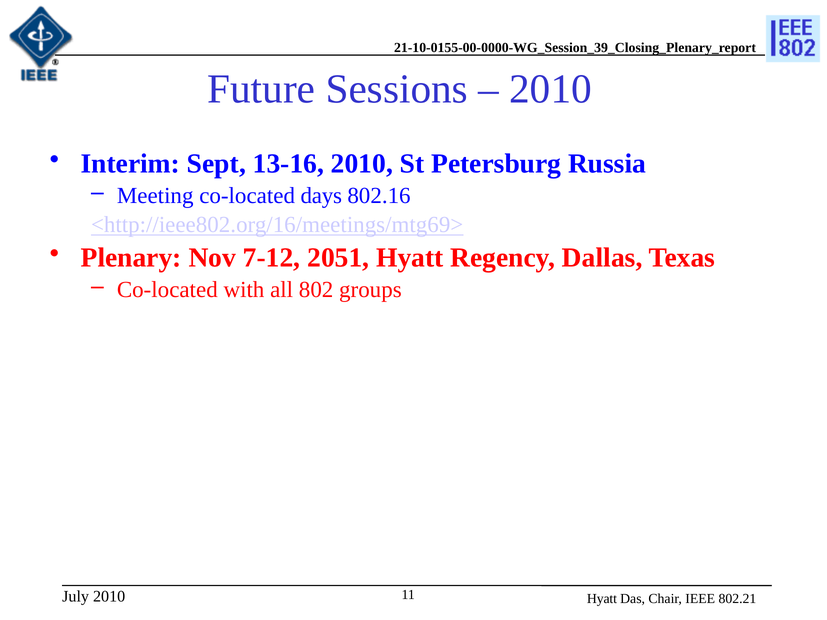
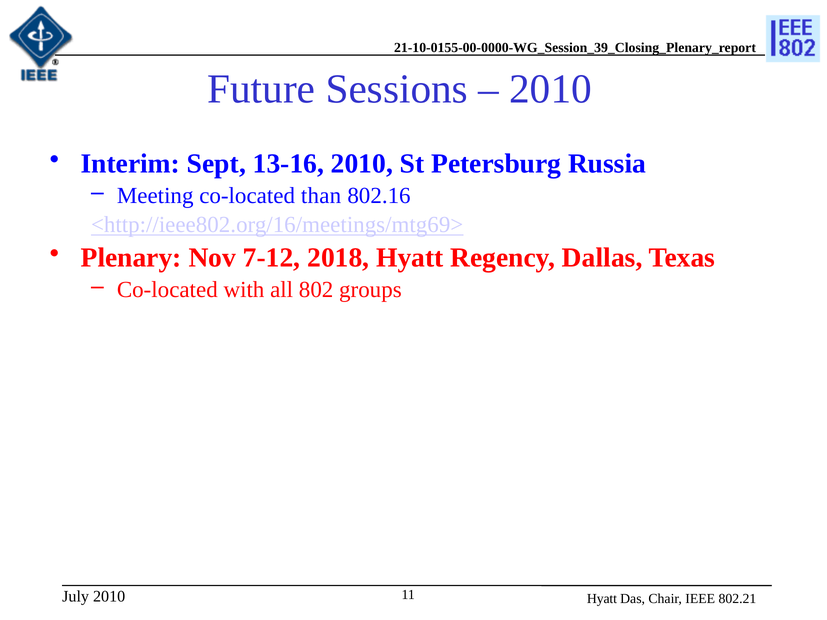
days: days -> than (321, 196)
2051: 2051 -> 2018 (338, 258)
